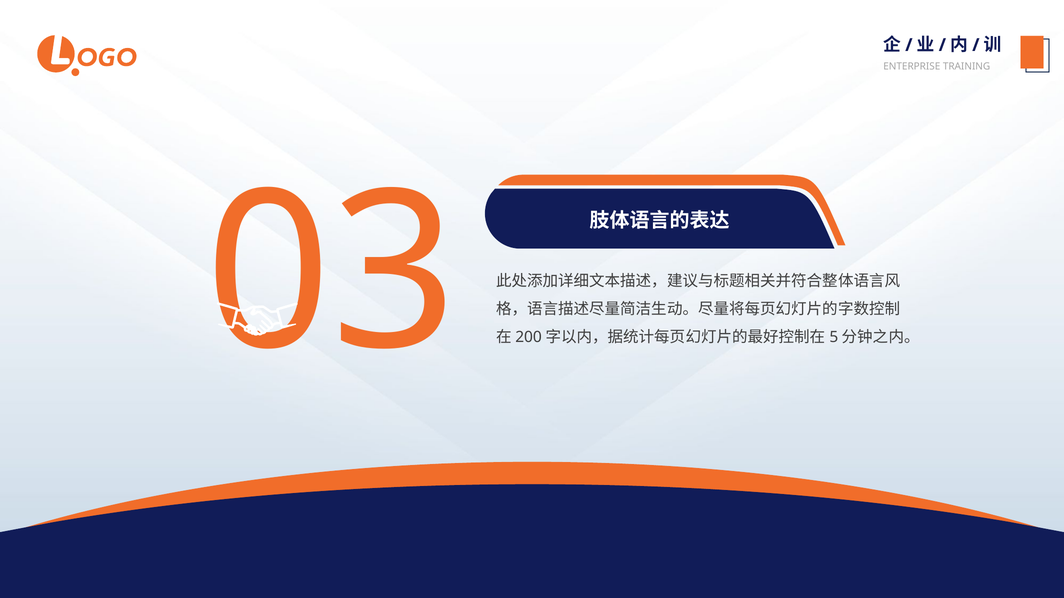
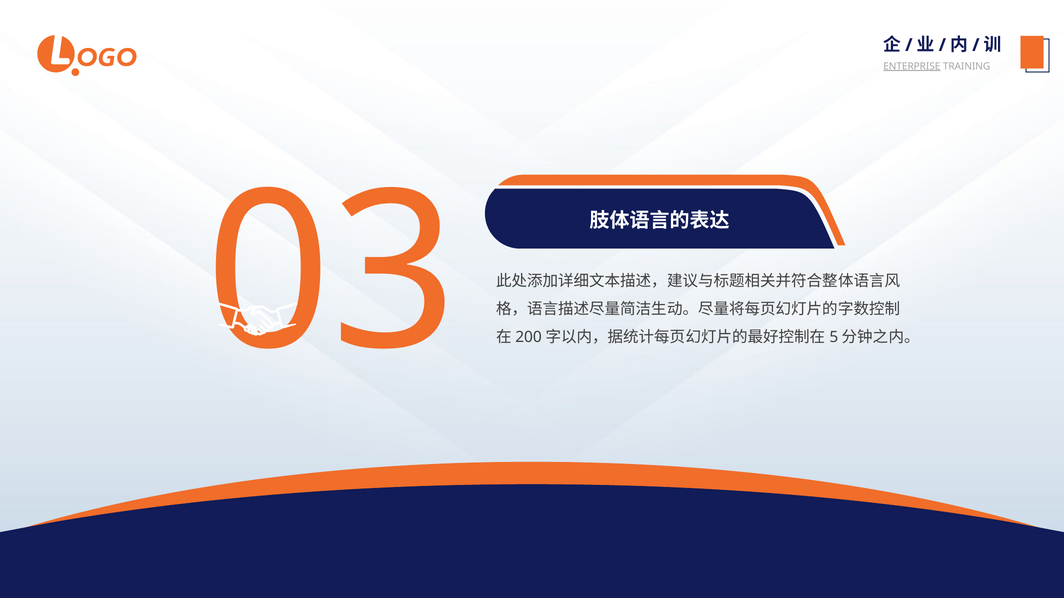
ENTERPRISE underline: none -> present (912, 66)
